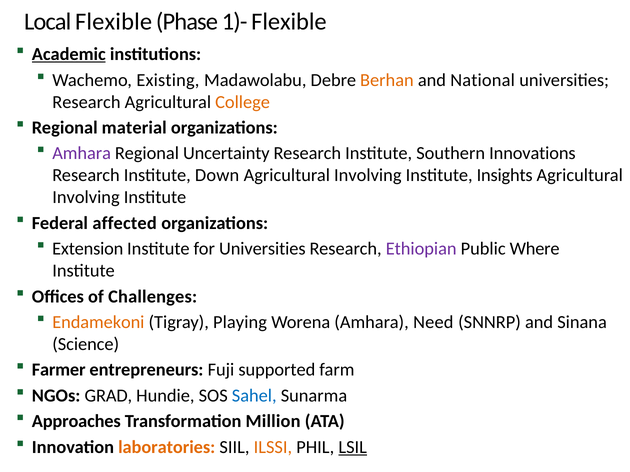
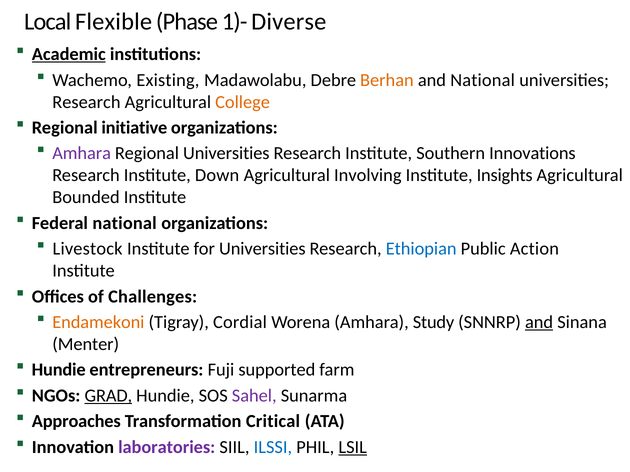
1)- Flexible: Flexible -> Diverse (289, 22)
material: material -> initiative (134, 128)
Regional Uncertainty: Uncertainty -> Universities (226, 154)
Involving: Involving -> Bounded (86, 198)
Federal affected: affected -> national (125, 223)
Extension: Extension -> Livestock (88, 249)
Ethiopian colour: purple -> blue (421, 249)
Where: Where -> Action (534, 249)
Playing: Playing -> Cordial (240, 323)
Need: Need -> Study (434, 323)
and underline: none -> present (539, 323)
Science: Science -> Menter (86, 345)
Farmer: Farmer -> Hundie (59, 370)
GRAD underline: none -> present (108, 396)
Sahel colour: blue -> purple (254, 396)
Million: Million -> Critical (273, 422)
laboratories colour: orange -> purple (167, 447)
ILSSI colour: orange -> blue (273, 447)
